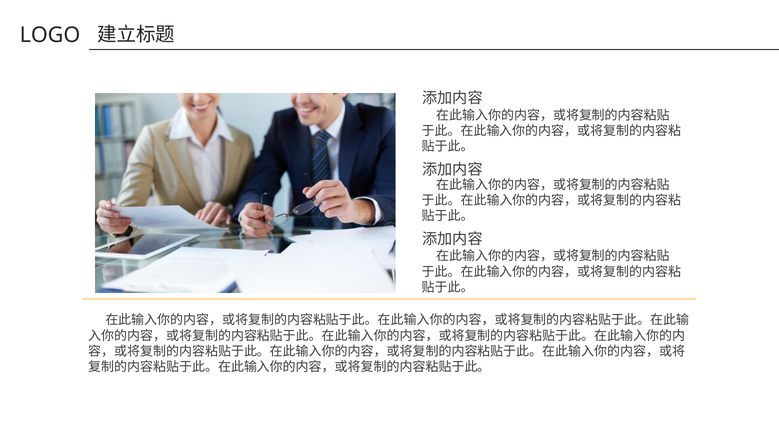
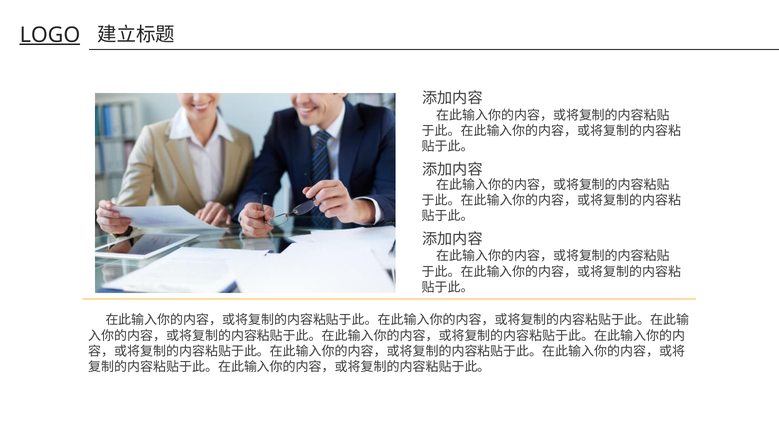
LOGO underline: none -> present (50, 35)
